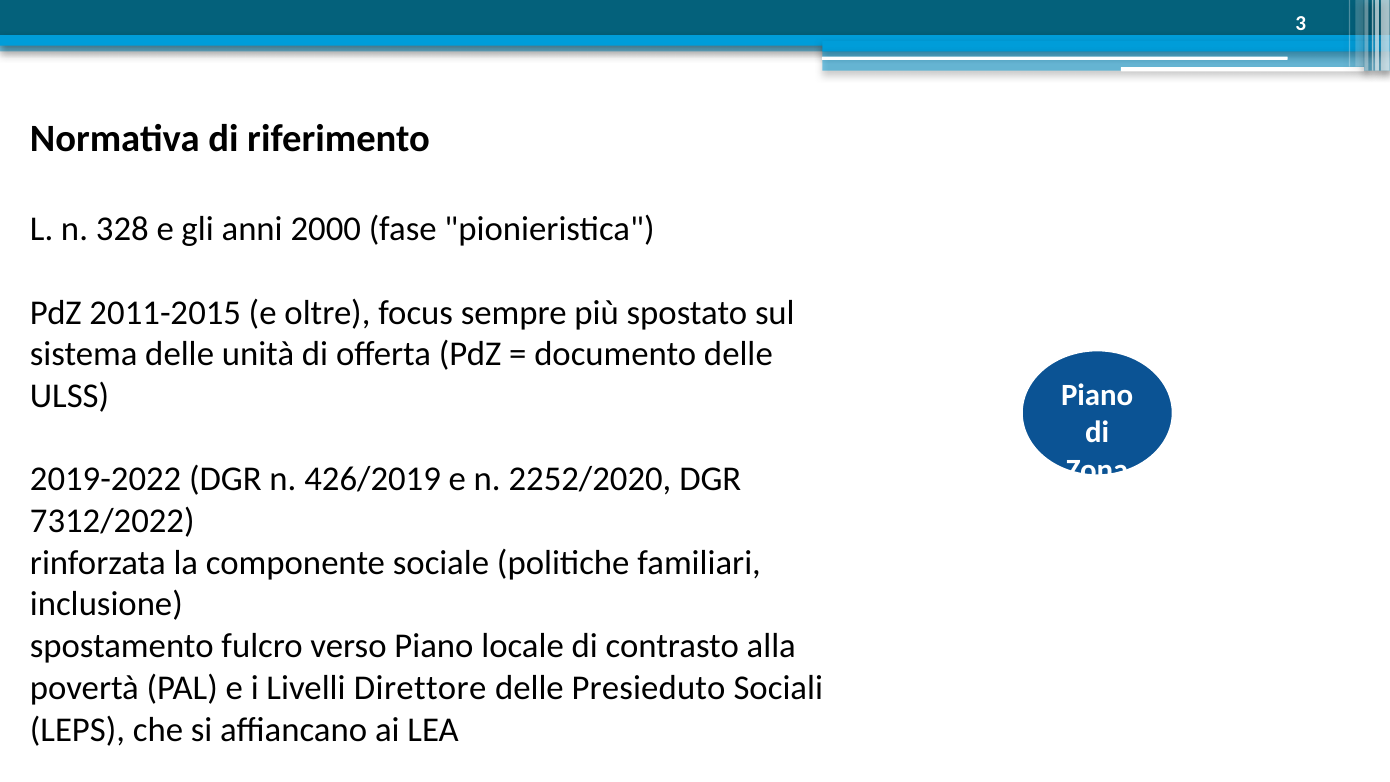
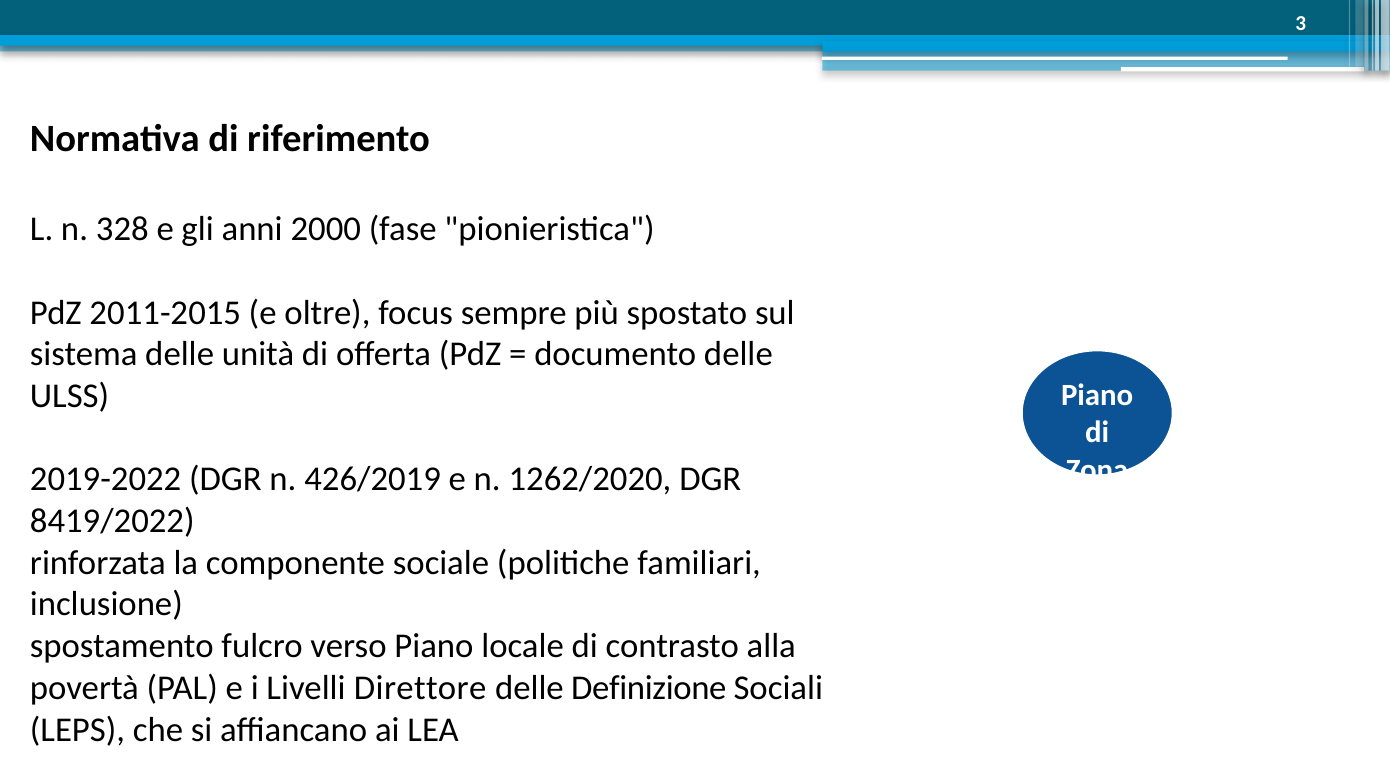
2252/2020: 2252/2020 -> 1262/2020 (590, 479)
7312/2022: 7312/2022 -> 8419/2022 (112, 521)
Presieduto: Presieduto -> Definizione (649, 688)
